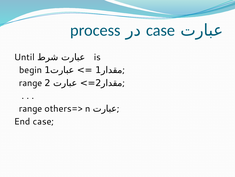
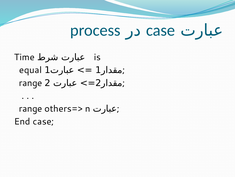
Until: Until -> Time (24, 57)
begin: begin -> equal (30, 70)
